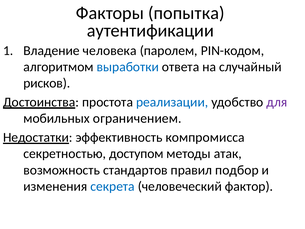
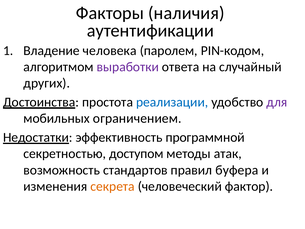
попытка: попытка -> наличия (186, 13)
выработки colour: blue -> purple (128, 67)
рисков: рисков -> других (47, 83)
компромисса: компромисса -> программной (205, 137)
подбор: подбор -> буфера (237, 170)
секрета colour: blue -> orange (113, 186)
